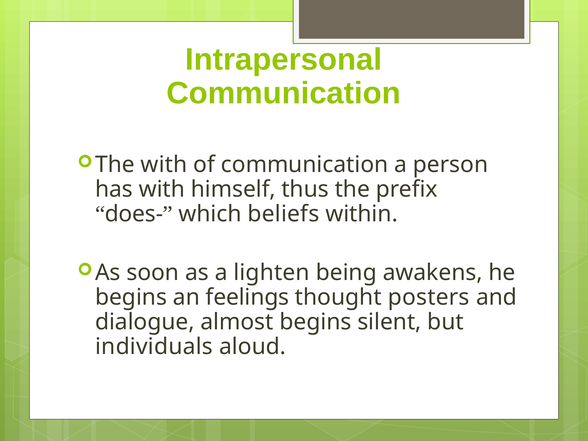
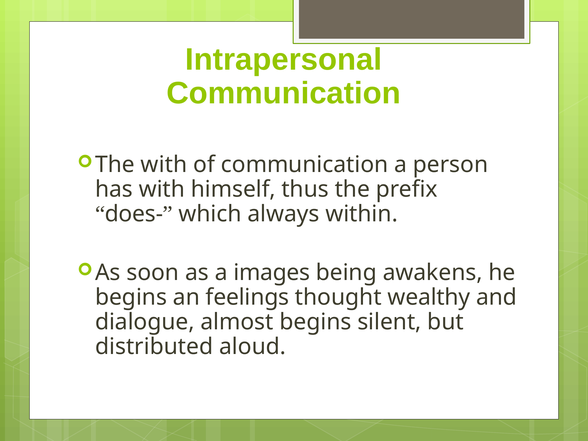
beliefs: beliefs -> always (284, 214)
lighten: lighten -> images (272, 273)
posters: posters -> wealthy (429, 297)
individuals: individuals -> distributed (154, 347)
